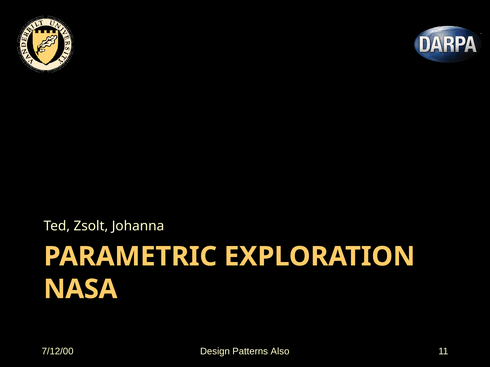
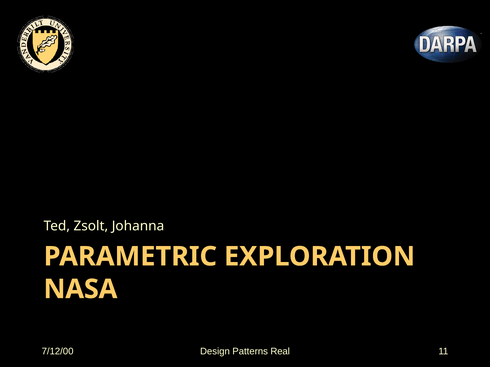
Also: Also -> Real (280, 352)
